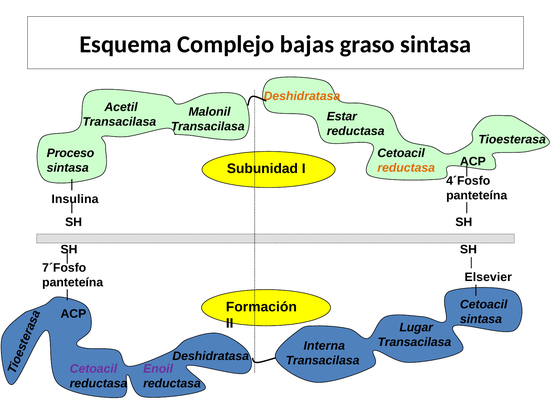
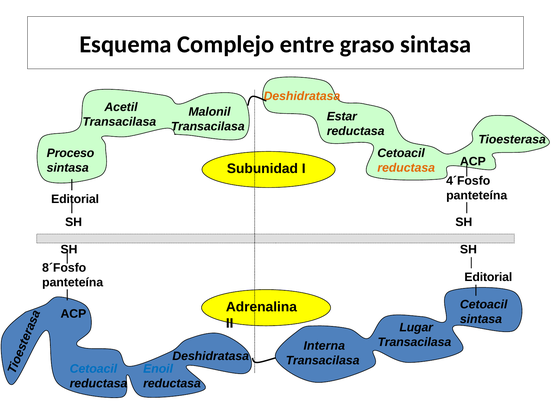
bajas: bajas -> entre (307, 44)
Insulina: Insulina -> Editorial (75, 199)
7´Fosfo: 7´Fosfo -> 8´Fosfo (64, 268)
Elsevier: Elsevier -> Editorial (488, 277)
Formación: Formación -> Adrenalina (261, 307)
Cetoacil colour: purple -> blue (93, 369)
Enoil colour: purple -> blue (158, 369)
